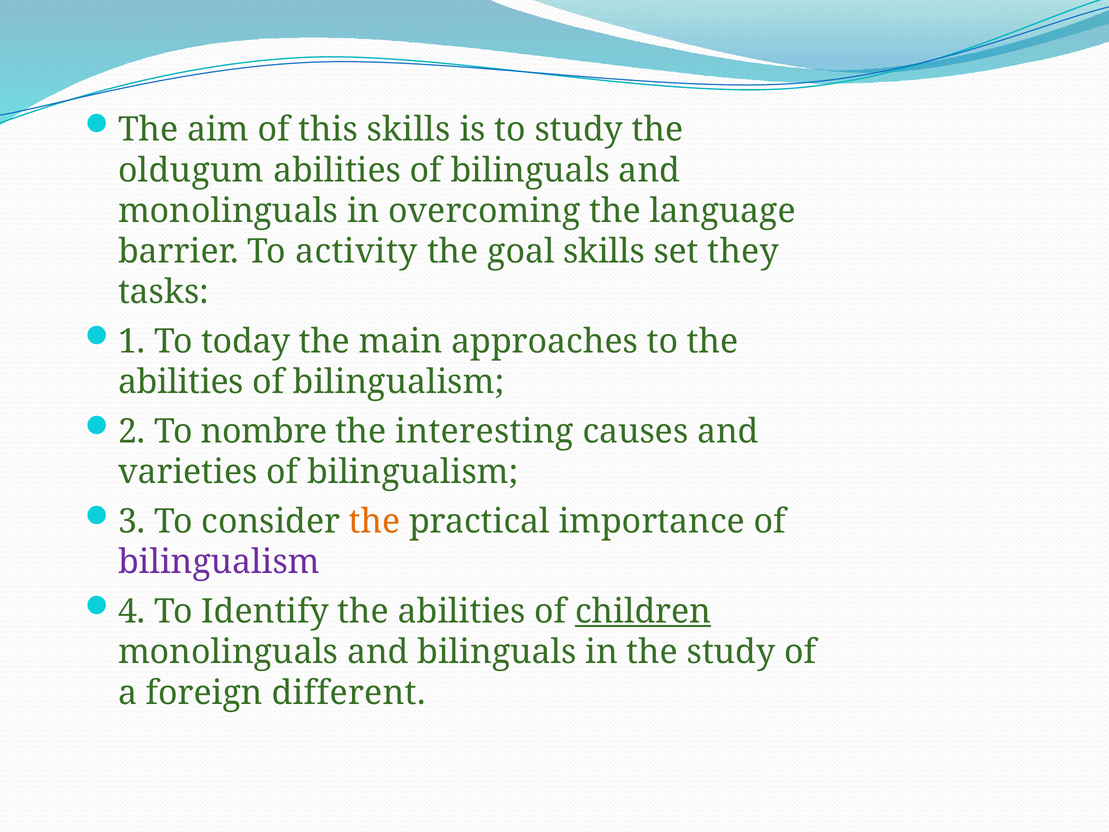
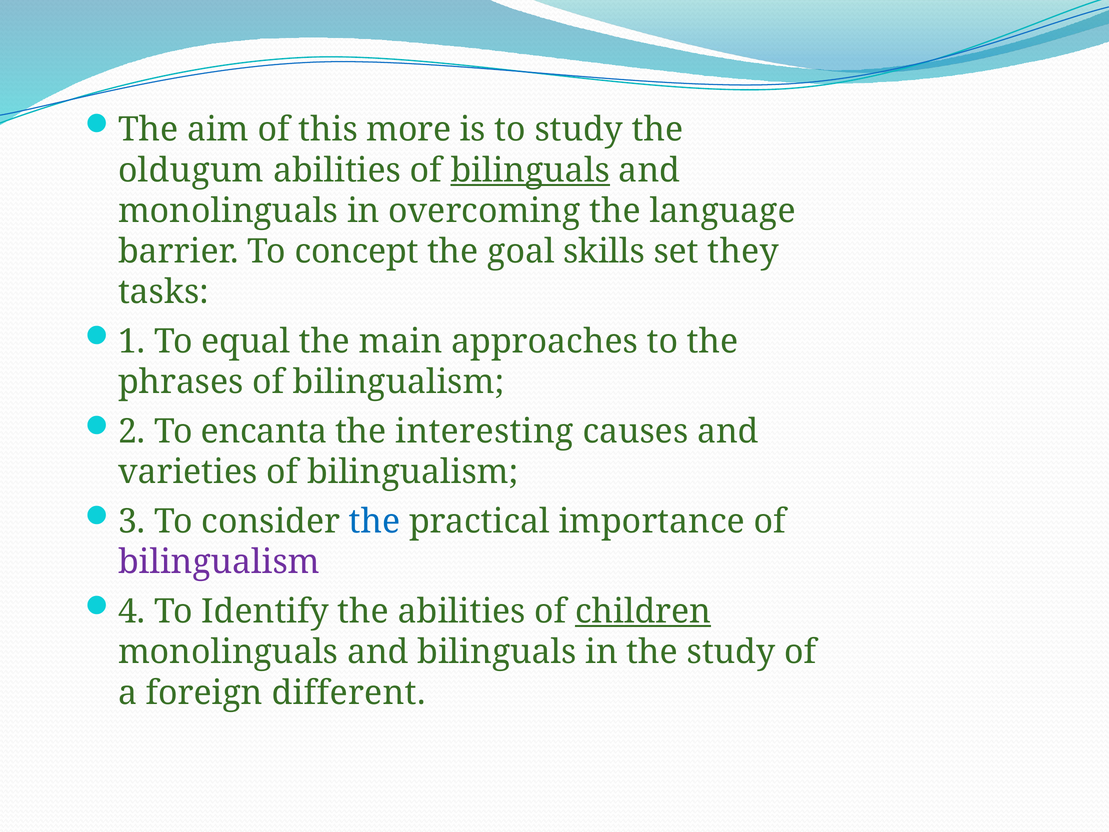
this skills: skills -> more (409, 130)
bilinguals underline: none -> present (530, 170)
activity: activity -> concept (357, 252)
today: today -> equal (246, 342)
abilities: abilities -> phrases (181, 382)
nombre: nombre -> encanta (264, 431)
the colour: orange -> blue (375, 521)
